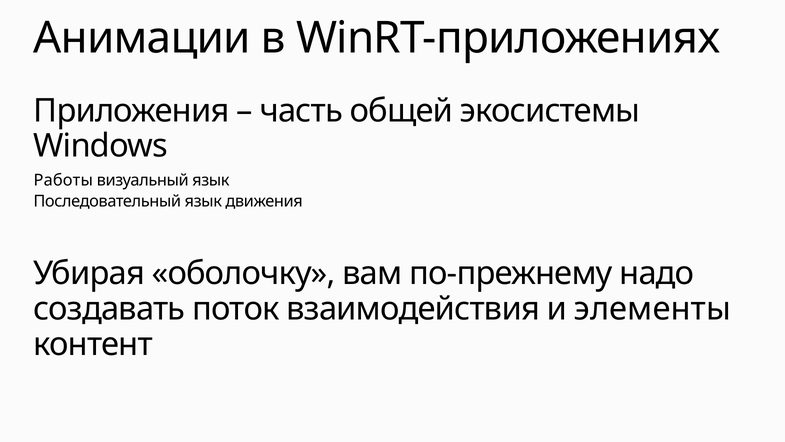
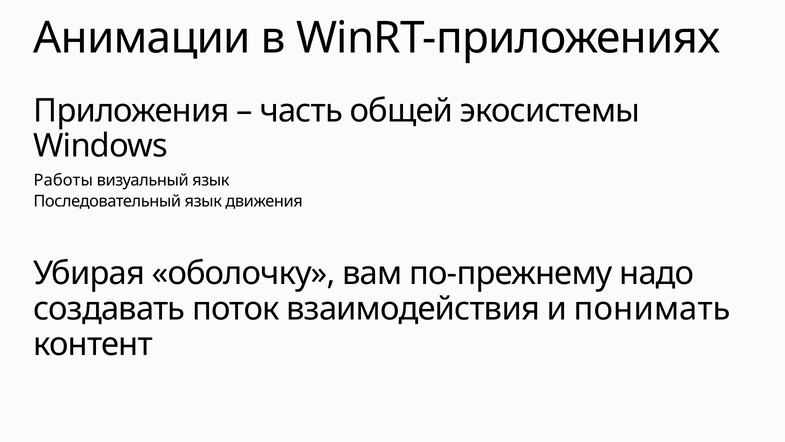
элементы: элементы -> понимать (652, 309)
